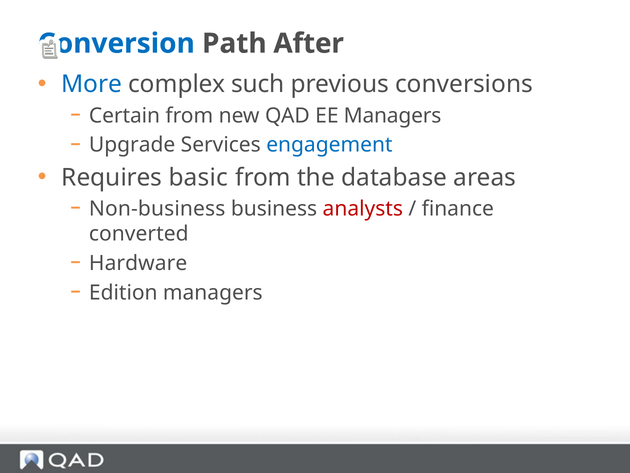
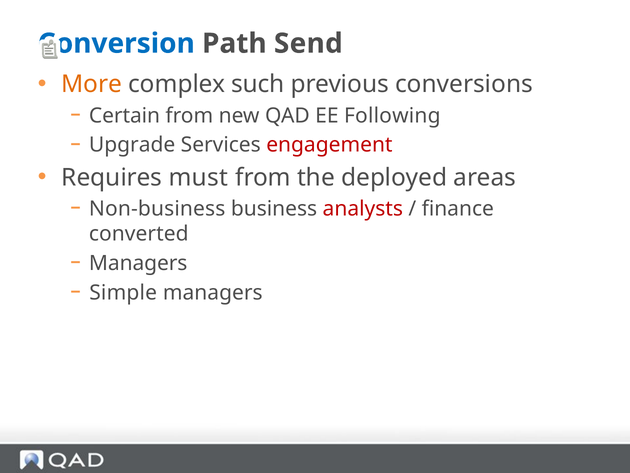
After: After -> Send (308, 43)
More colour: blue -> orange (92, 84)
EE Managers: Managers -> Following (392, 115)
engagement colour: blue -> red (329, 145)
basic: basic -> must (198, 177)
database: database -> deployed (394, 177)
Hardware: Hardware -> Managers (138, 263)
Edition: Edition -> Simple (123, 293)
